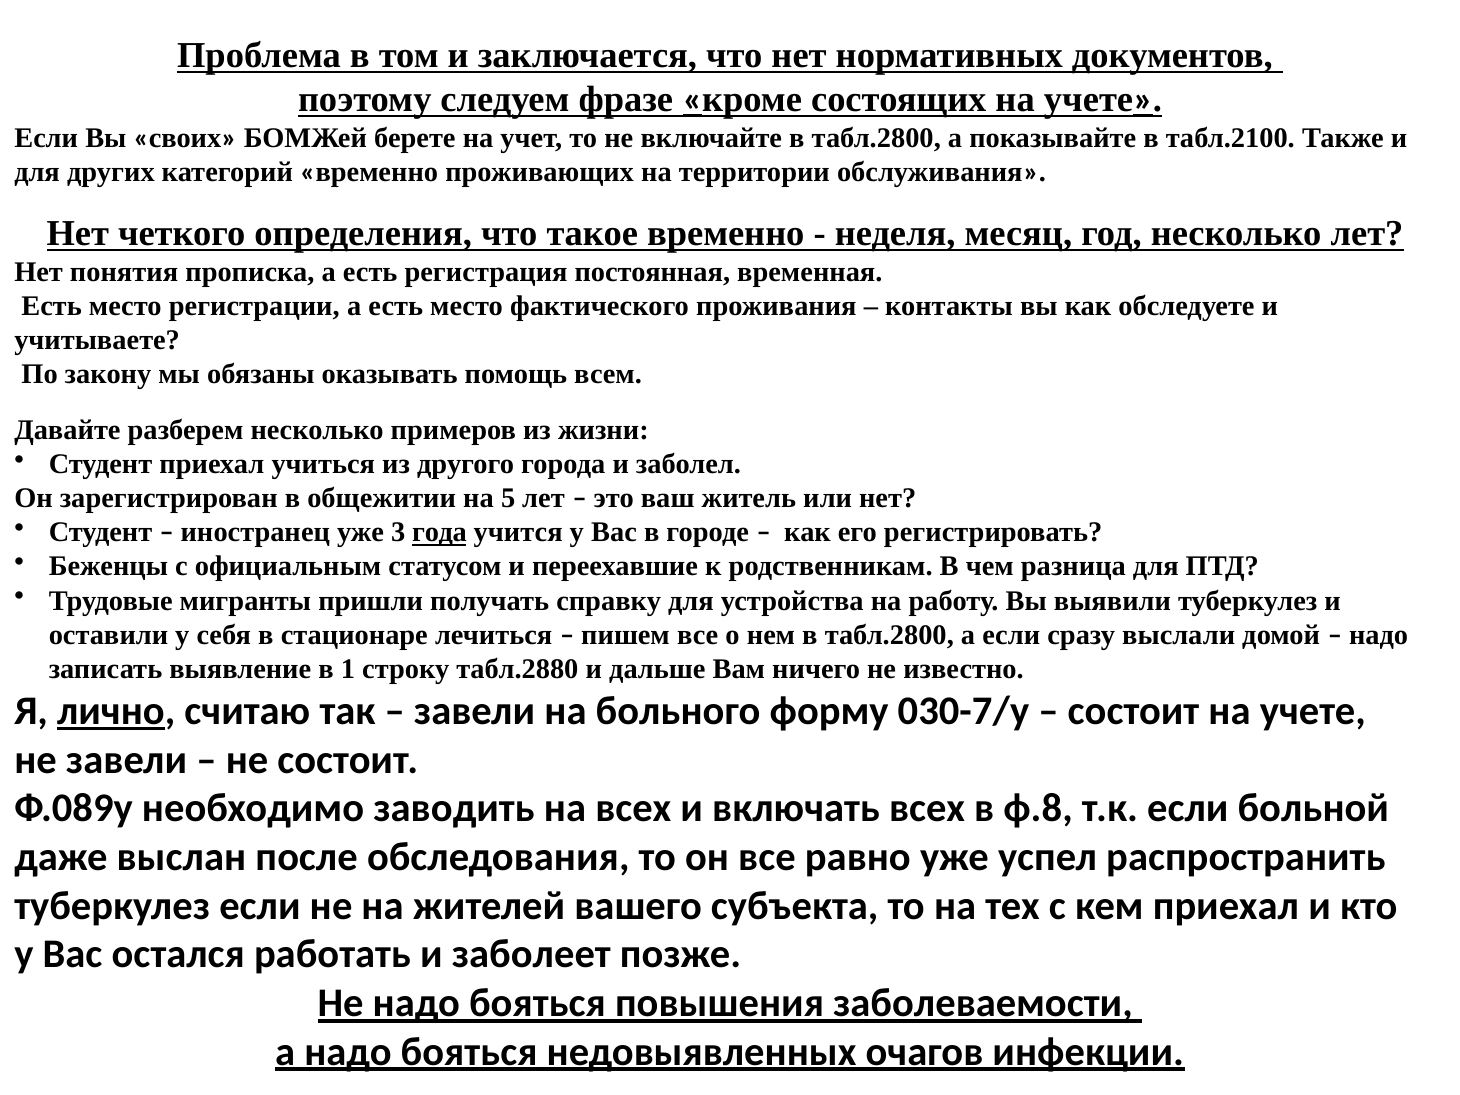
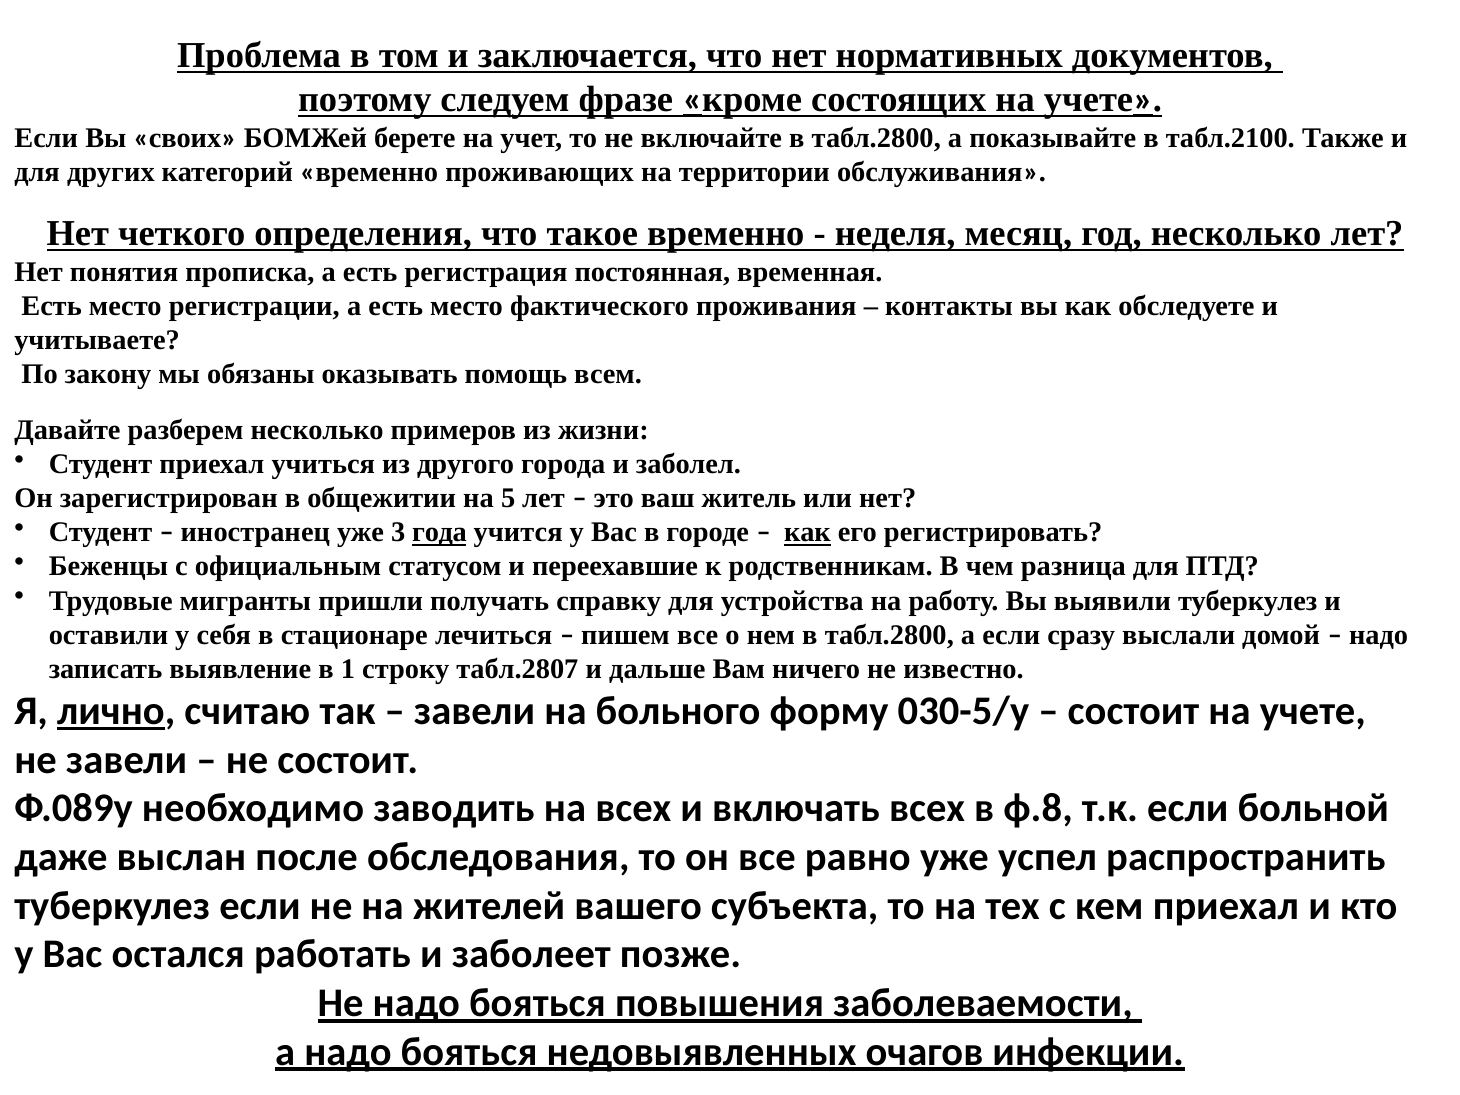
как underline: none -> present (808, 532)
табл.2880: табл.2880 -> табл.2807 (517, 669)
030-7/у: 030-7/у -> 030-5/у (963, 711)
